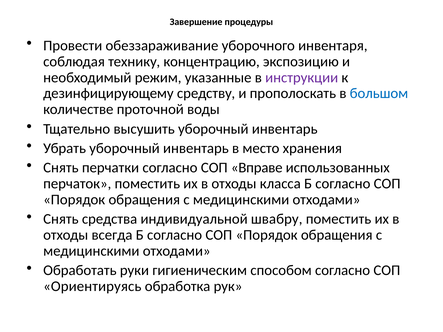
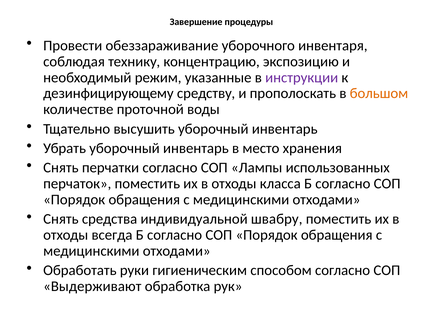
большом colour: blue -> orange (379, 93)
Вправе: Вправе -> Лампы (257, 168)
Ориентируясь: Ориентируясь -> Выдерживают (92, 287)
